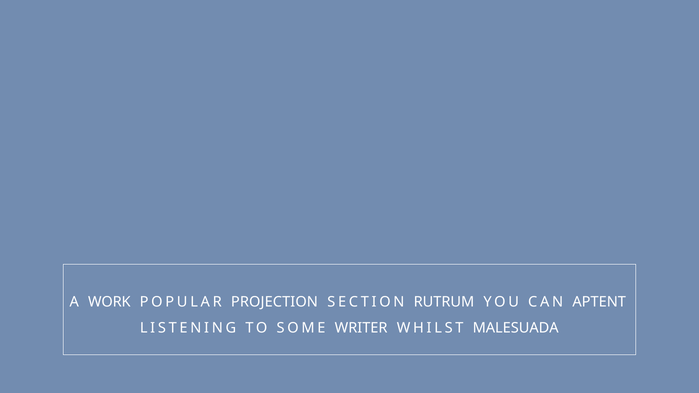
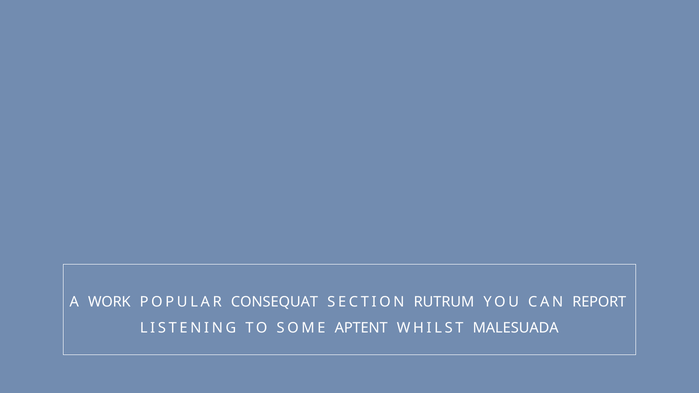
PROJECTION: PROJECTION -> CONSEQUAT (275, 302)
APTENT: APTENT -> REPORT (599, 302)
WRITER: WRITER -> APTENT (361, 328)
